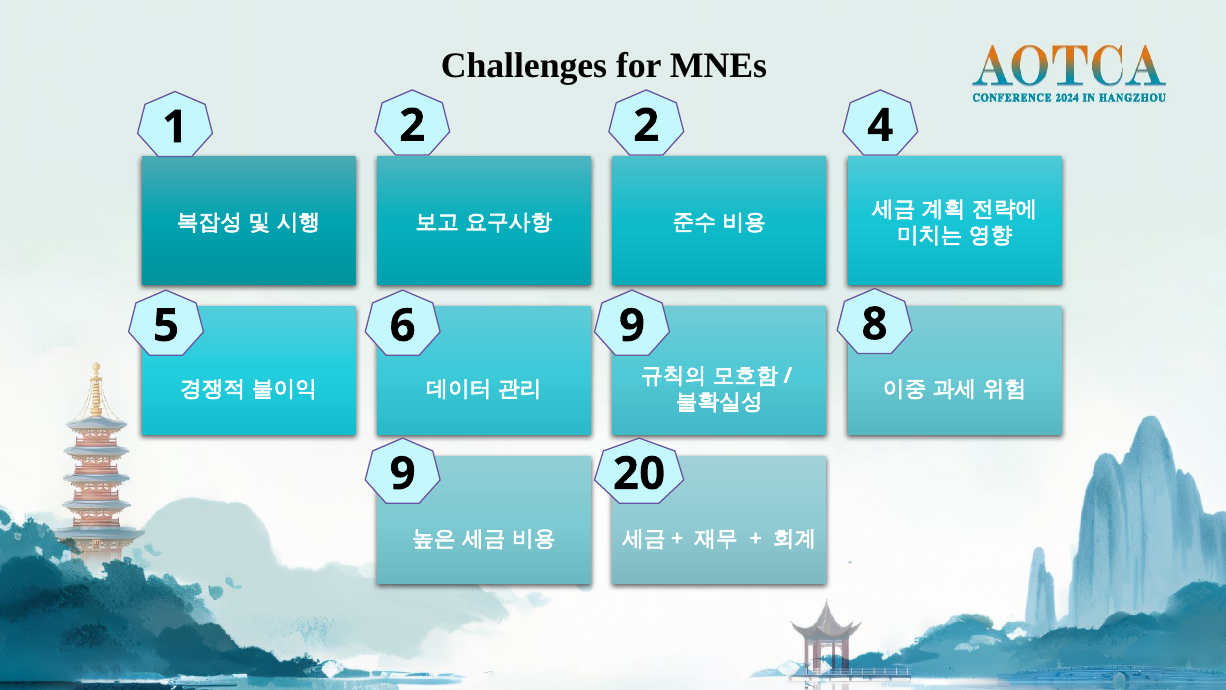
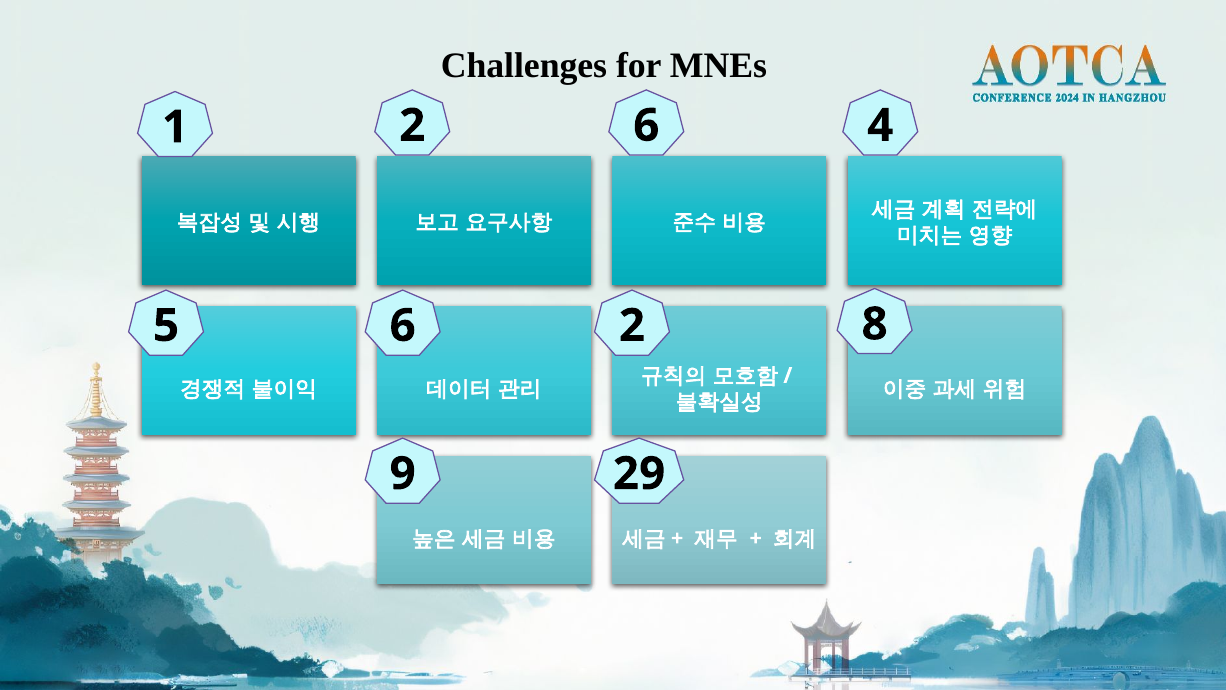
2 2: 2 -> 6 (646, 126)
6 9: 9 -> 2 (632, 326)
20: 20 -> 29 (639, 474)
